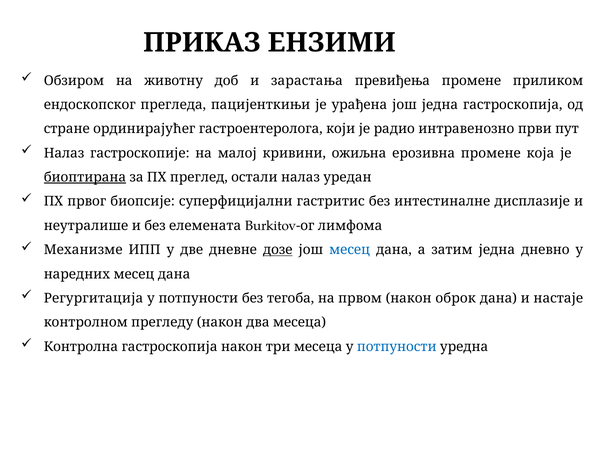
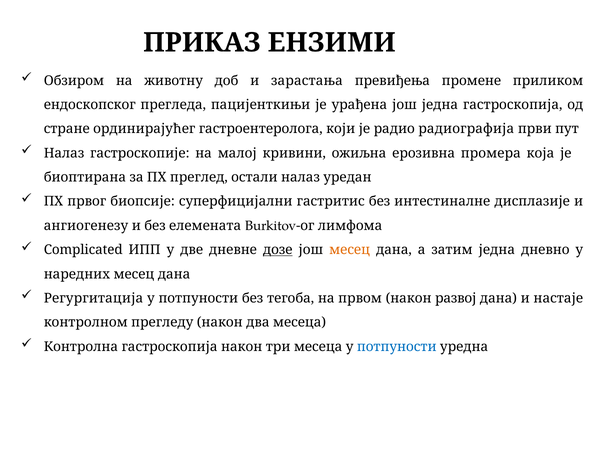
интравенозно: интравенозно -> радиографија (466, 129)
ерозивна промене: промене -> промера (491, 153)
биоптирана underline: present -> none (85, 177)
неутралише: неутралише -> ангиогенезу (86, 226)
Механизме: Механизме -> Complicated (83, 250)
месец colour: blue -> orange (350, 250)
оброк: оброк -> развој (456, 298)
